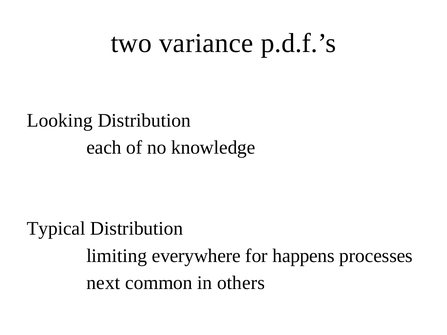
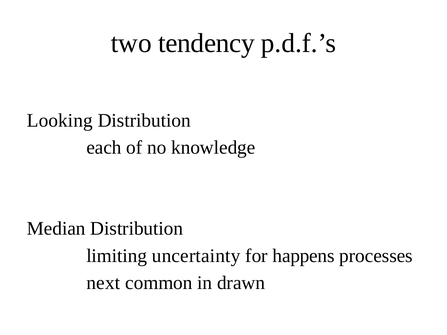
variance: variance -> tendency (206, 43)
Typical: Typical -> Median (56, 229)
everywhere: everywhere -> uncertainty (196, 256)
others: others -> drawn (241, 283)
